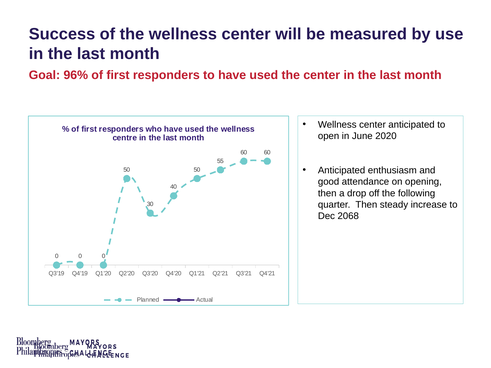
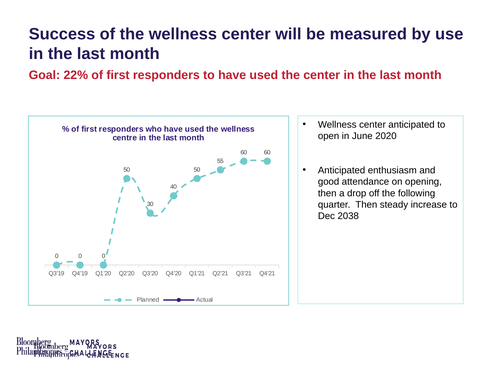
96%: 96% -> 22% (76, 75)
2068: 2068 -> 2038 (348, 216)
